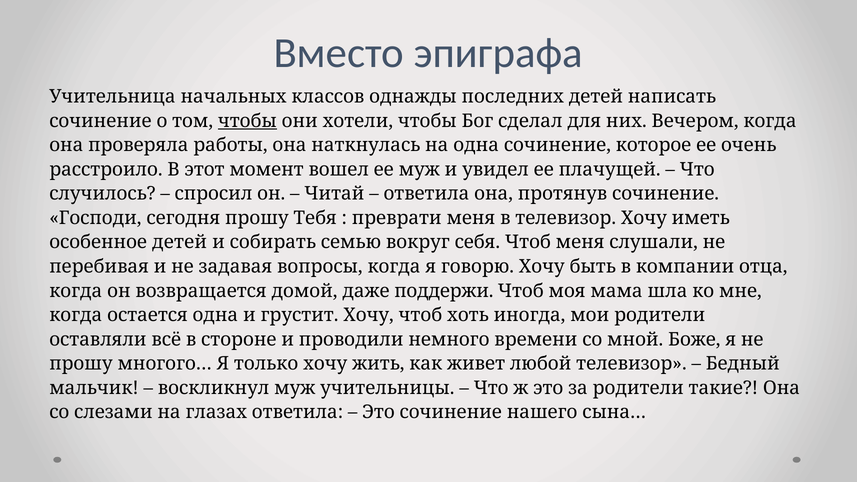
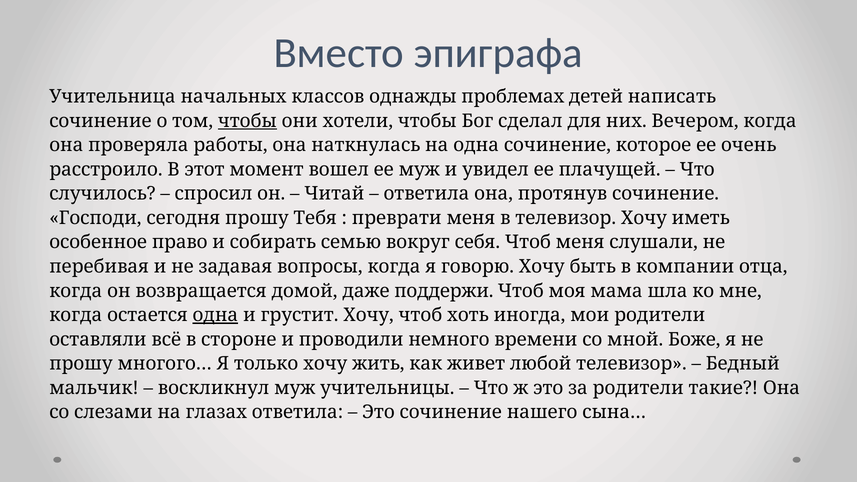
последних: последних -> проблемах (513, 97)
особенное детей: детей -> право (180, 242)
одна underline: none -> present (215, 315)
